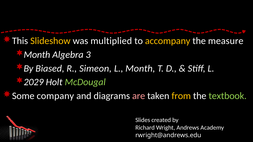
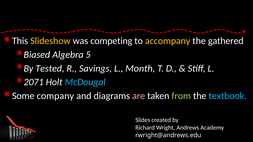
multiplied: multiplied -> competing (111, 41)
measure: measure -> gathered (226, 41)
Month: Month -> Biased (37, 55)
3: 3 -> 5 (88, 55)
Biased: Biased -> Tested (50, 69)
Simeon: Simeon -> Savings (96, 69)
2029: 2029 -> 2071 (34, 82)
McDougal colour: light green -> light blue (85, 82)
from colour: yellow -> light green (181, 96)
textbook colour: light green -> light blue (228, 96)
